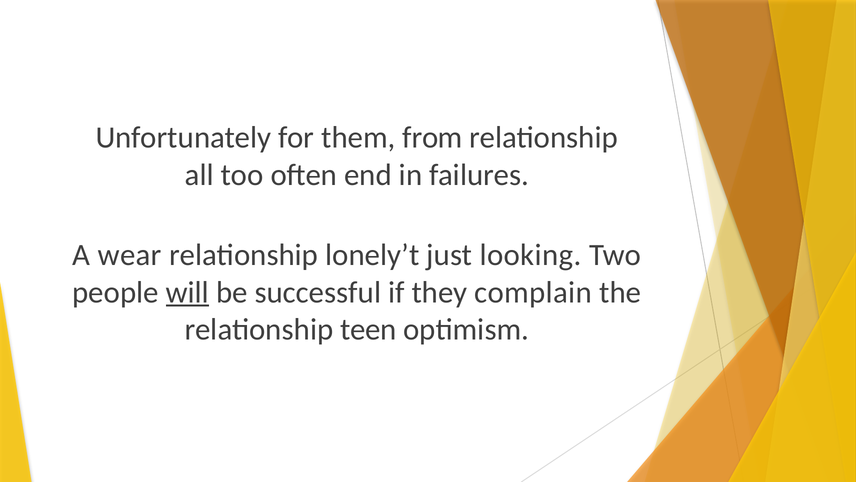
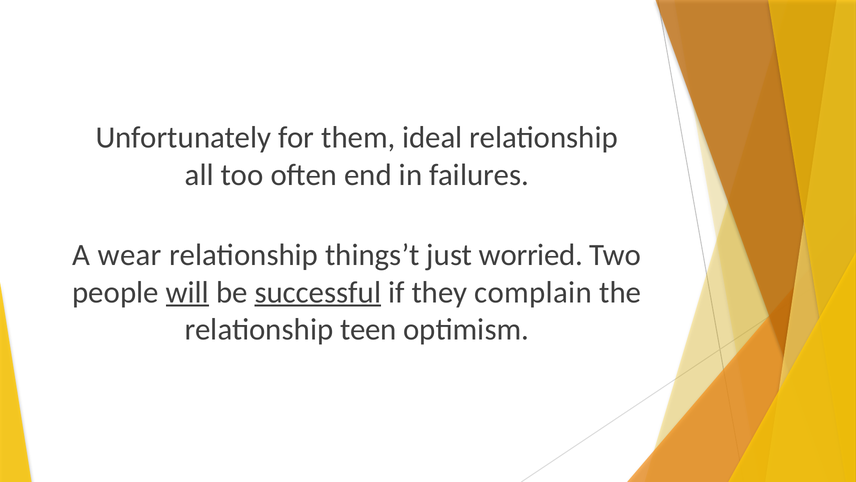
from: from -> ideal (432, 138)
lonely’t: lonely’t -> things’t (372, 255)
looking: looking -> worried (531, 255)
successful underline: none -> present (318, 292)
